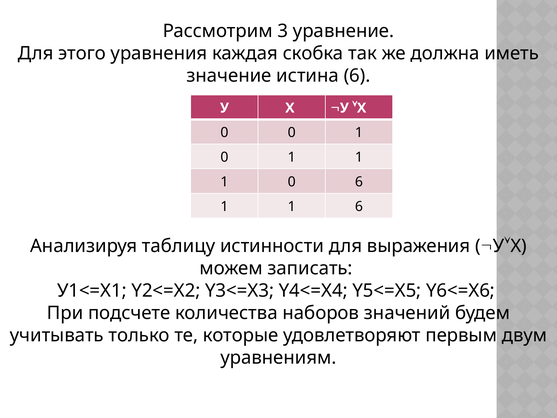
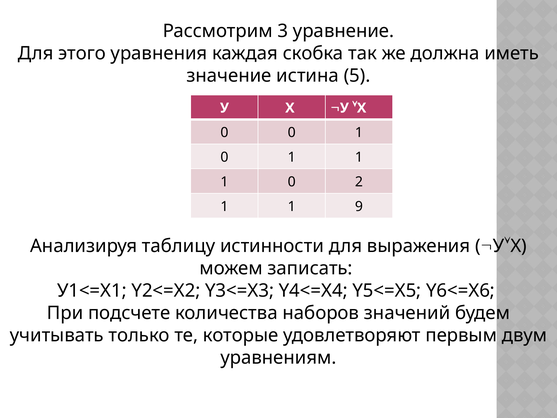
истина 6: 6 -> 5 (357, 76)
0 6: 6 -> 2 (359, 182)
1 6: 6 -> 9 (359, 206)
